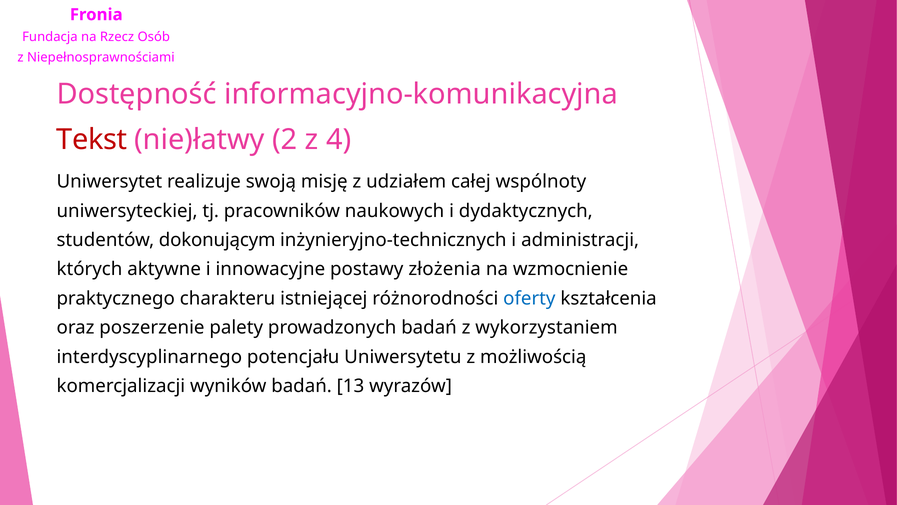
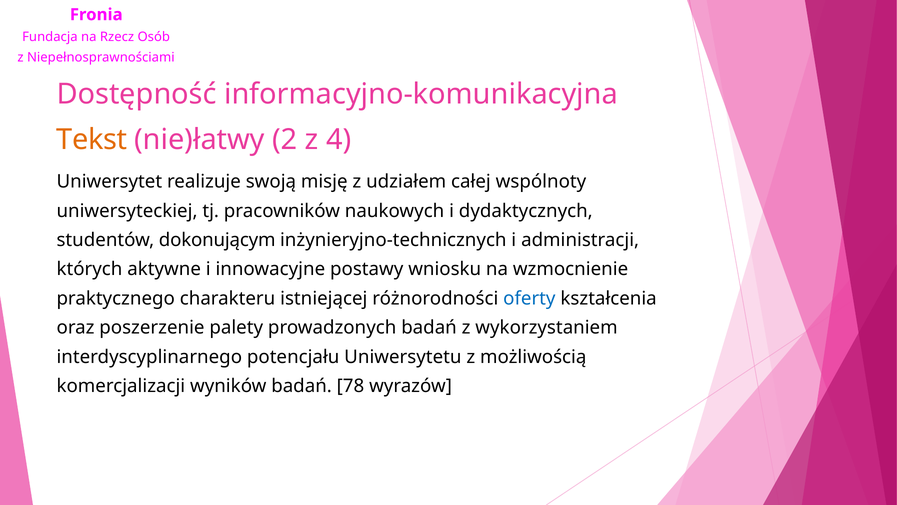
Tekst colour: red -> orange (92, 139)
złożenia: złożenia -> wniosku (445, 269)
13: 13 -> 78 (350, 386)
